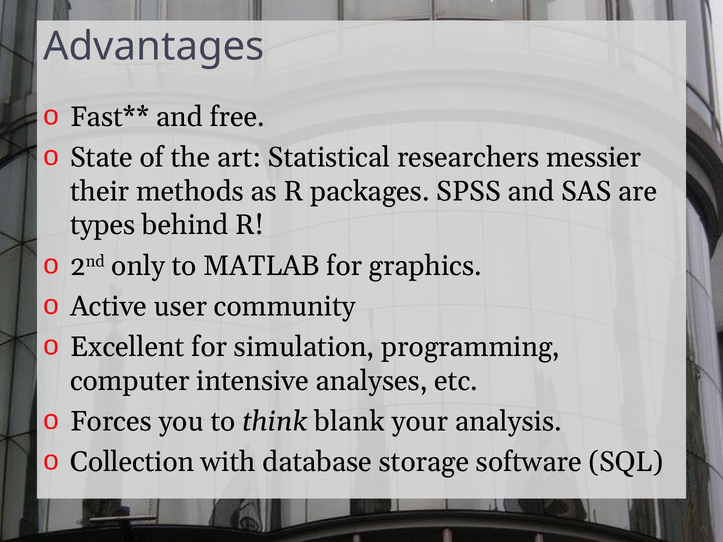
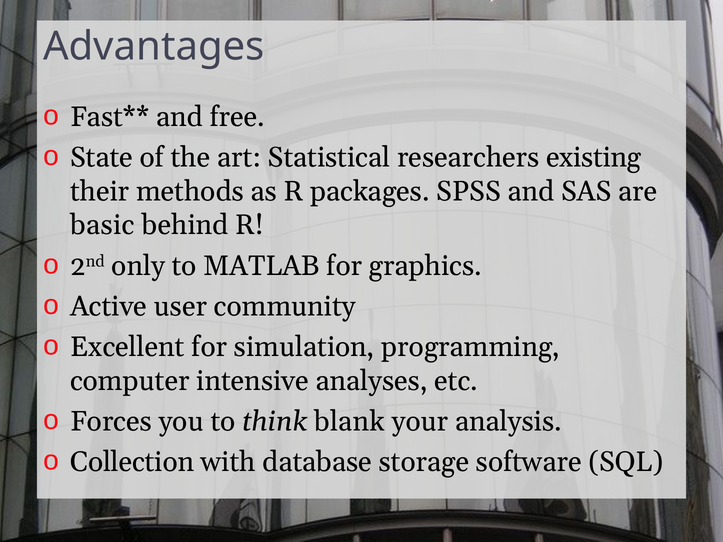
messier: messier -> existing (594, 158)
types: types -> basic (103, 225)
